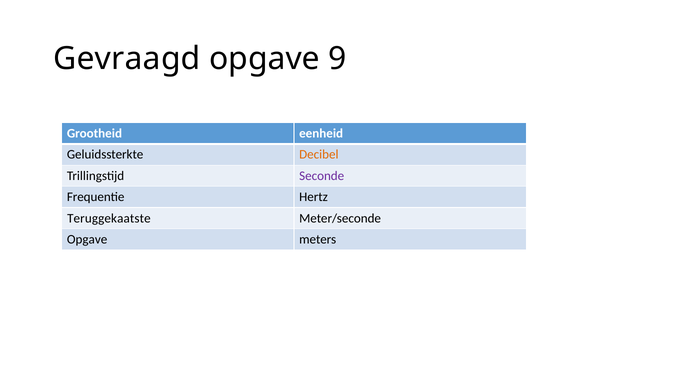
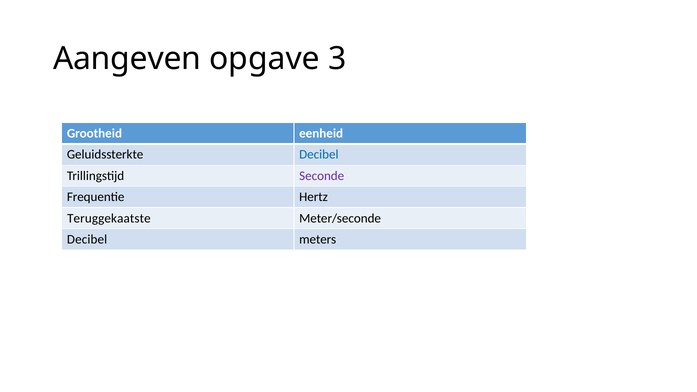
Gevraagd: Gevraagd -> Aangeven (127, 59)
9: 9 -> 3 (337, 59)
Decibel colour: orange -> blue (319, 155)
Opgave: Opgave -> Decibel (87, 239)
